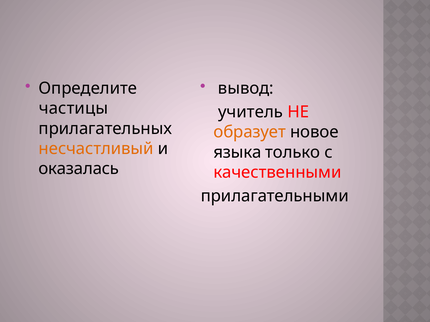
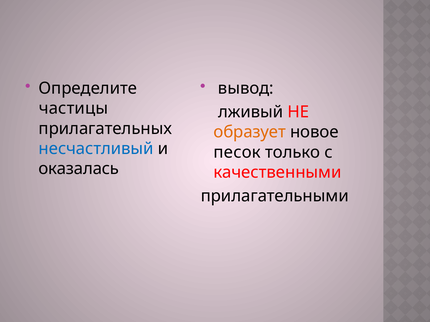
учитель: учитель -> лживый (251, 112)
несчастливый colour: orange -> blue (96, 149)
языка: языка -> песок (237, 152)
